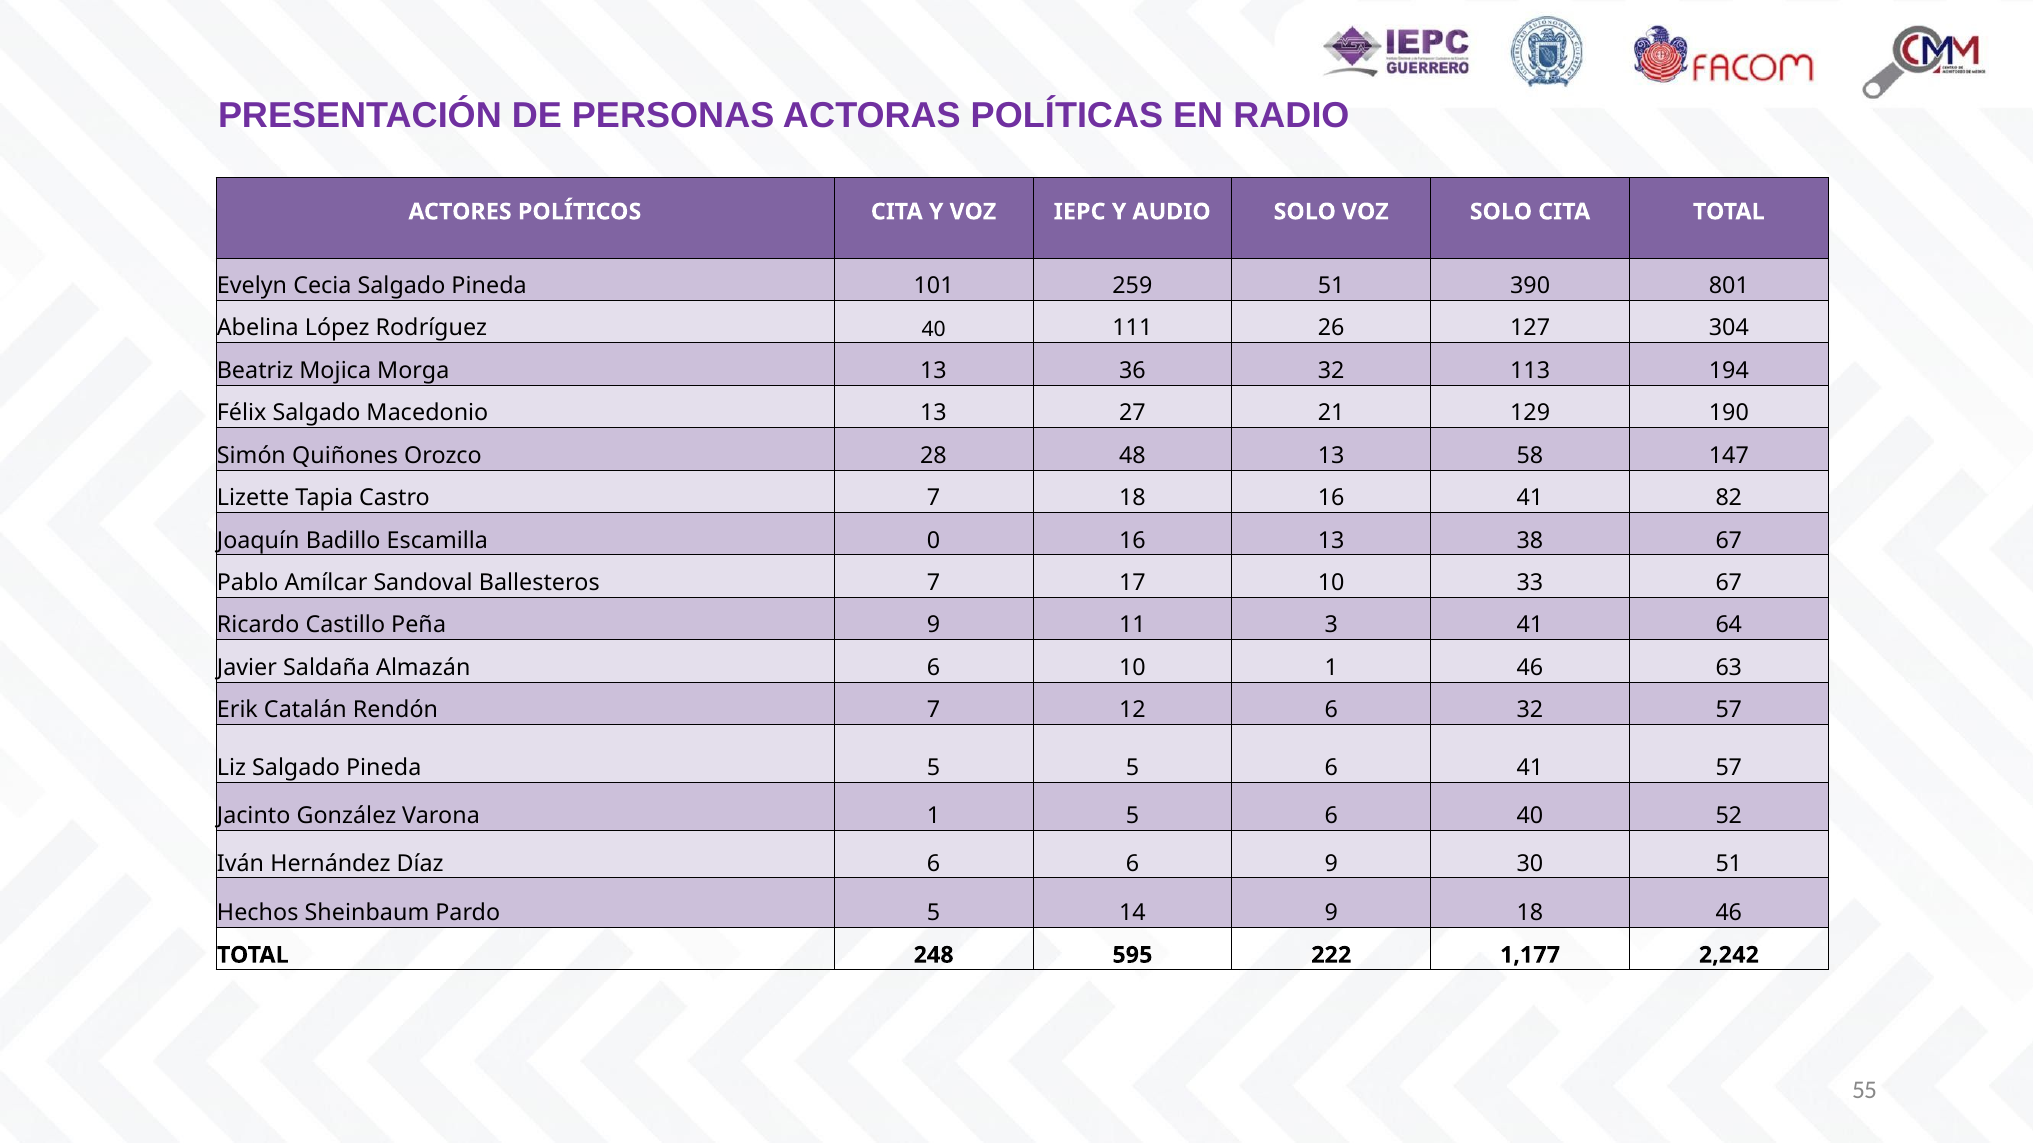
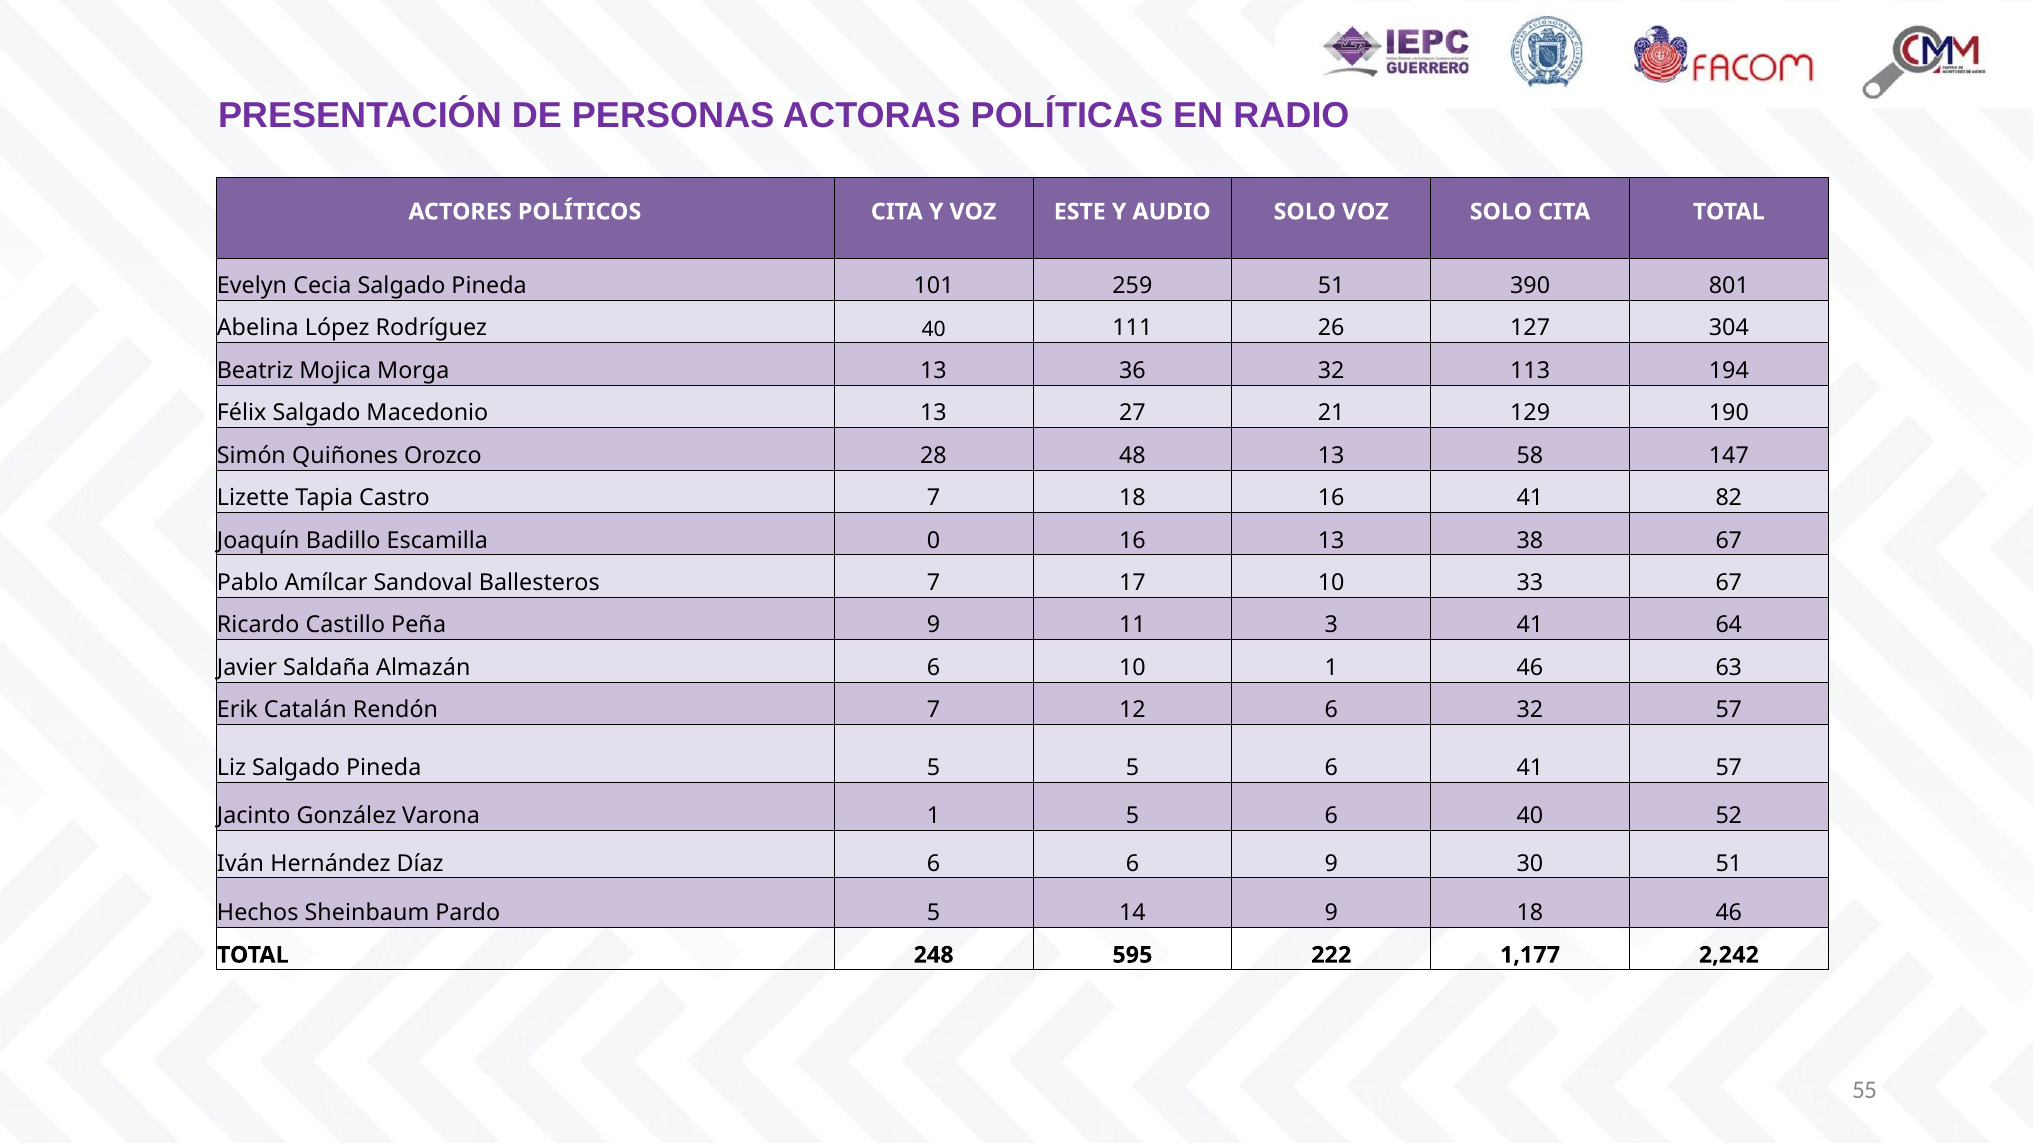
IEPC: IEPC -> ESTE (1080, 212)
